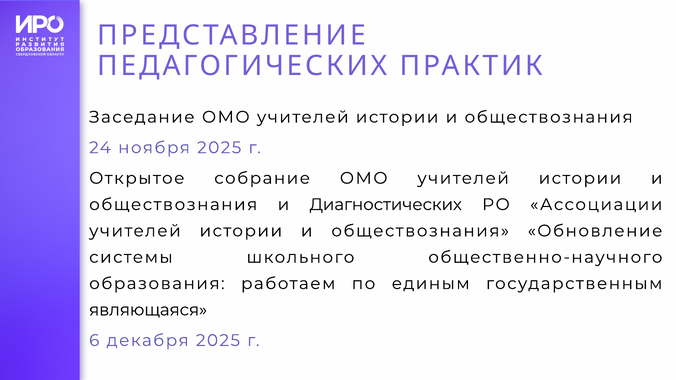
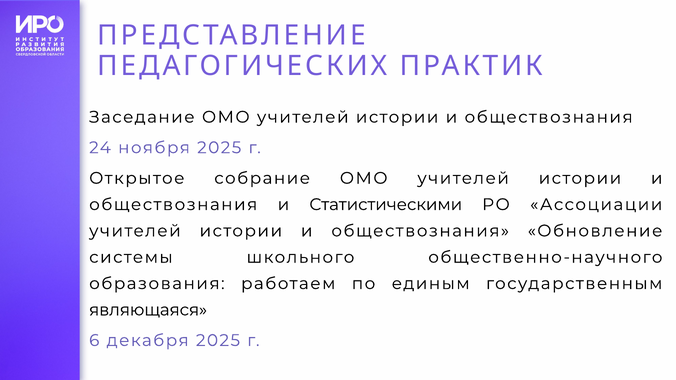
Диагностических: Диагностических -> Статистическими (386, 205)
